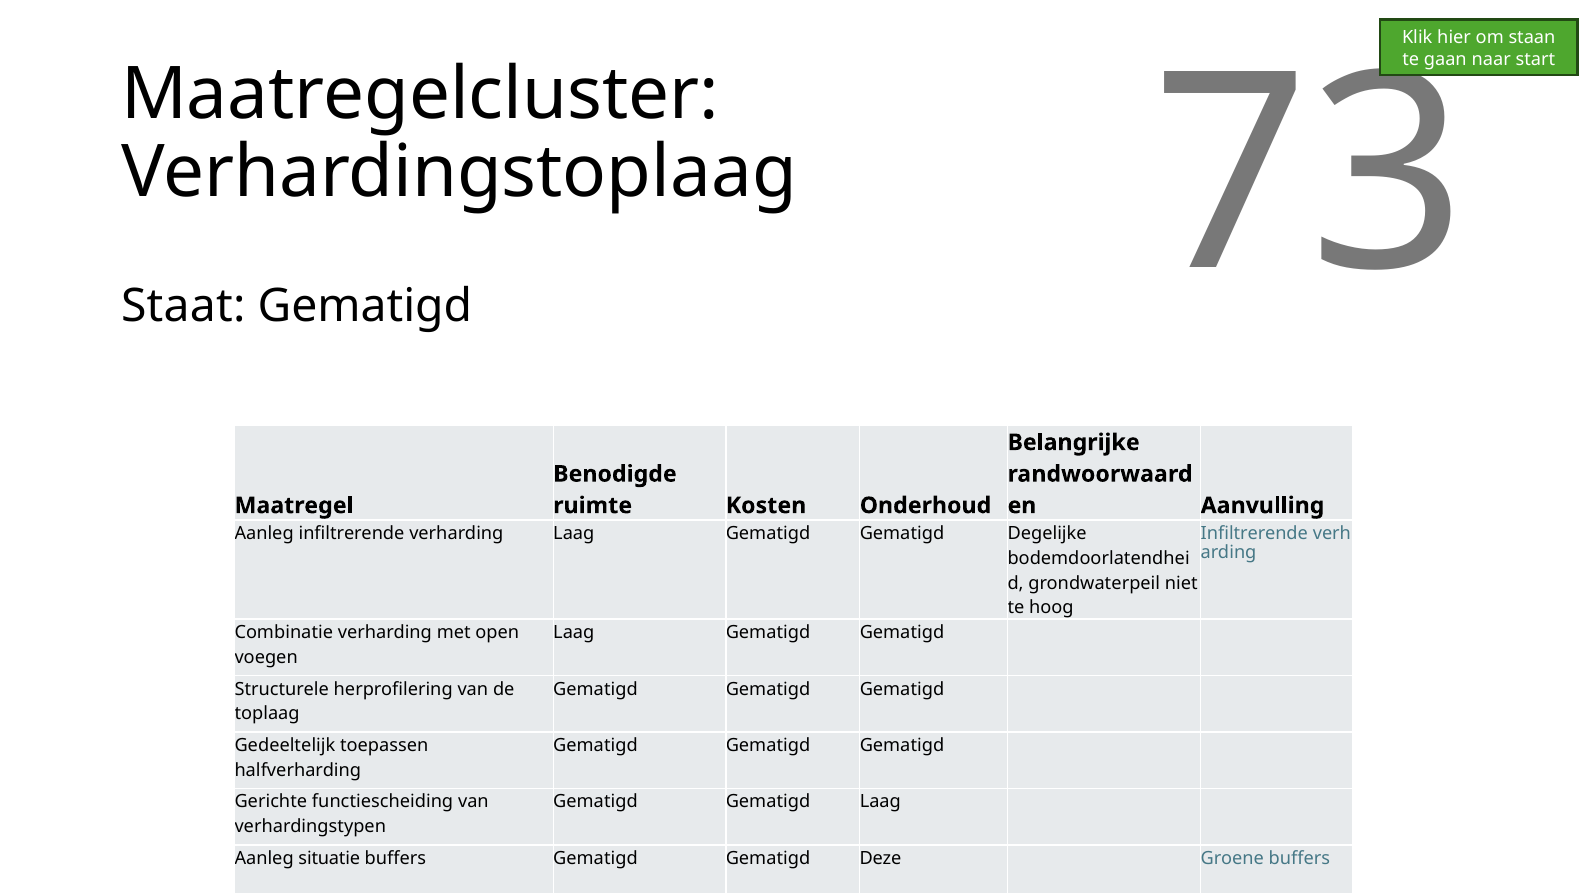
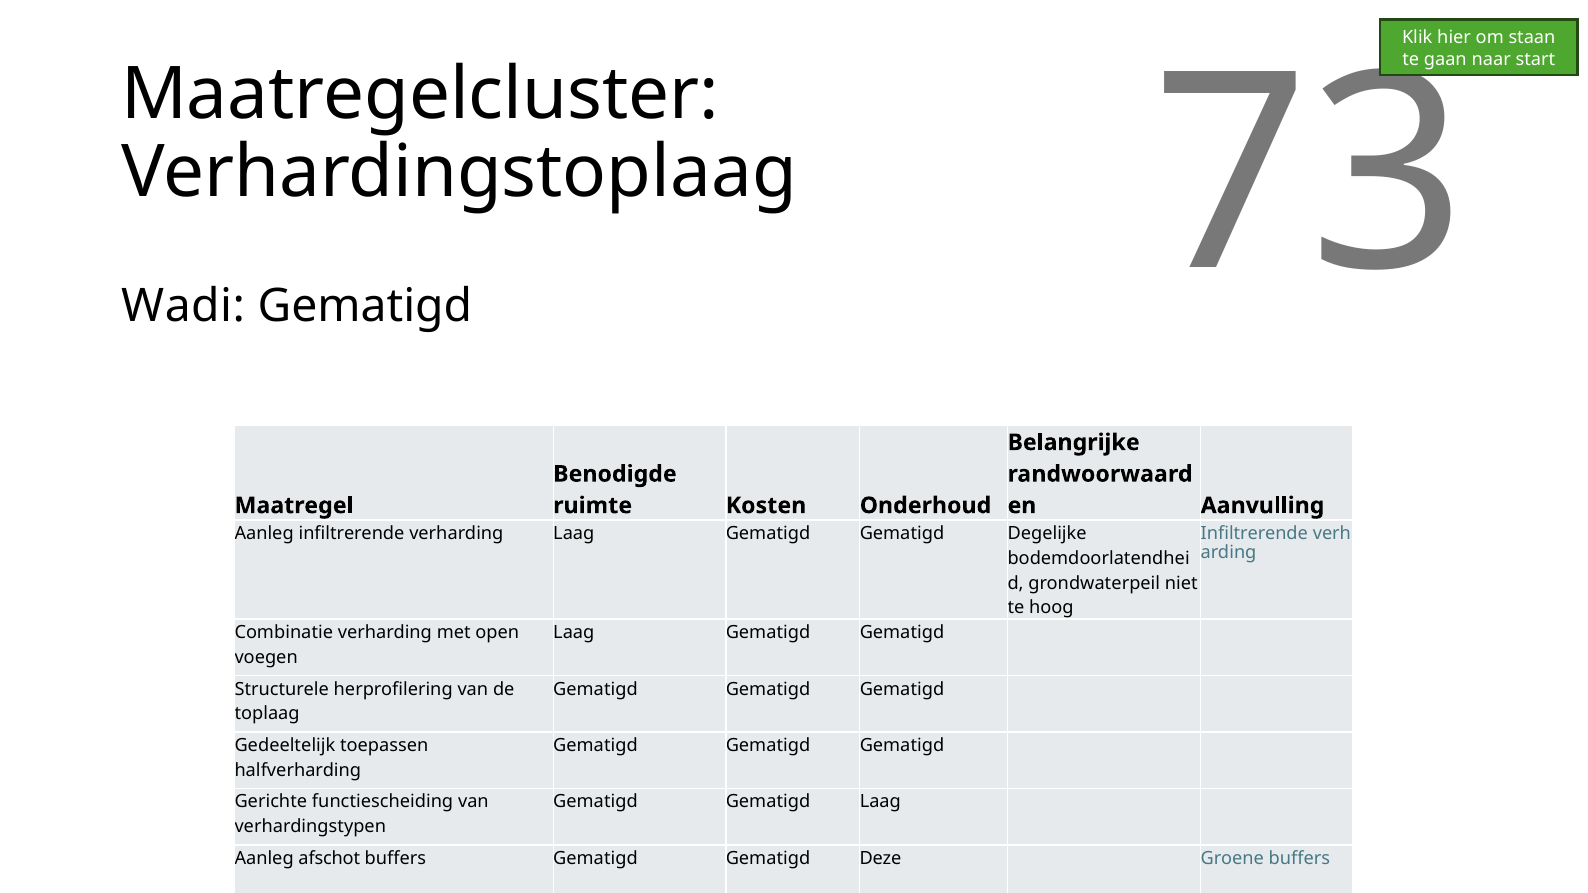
Staat: Staat -> Wadi (183, 306)
situatie: situatie -> afschot (329, 859)
